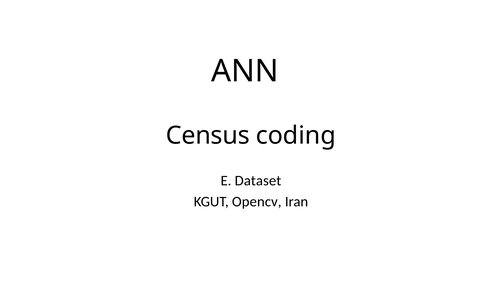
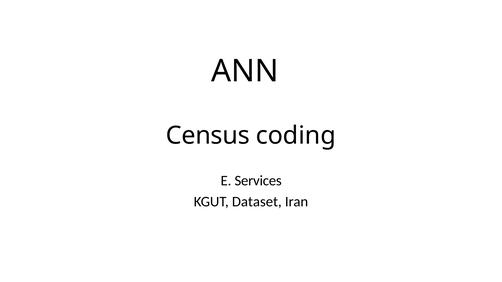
Dataset: Dataset -> Services (258, 181)
Opencv: Opencv -> Dataset (257, 202)
